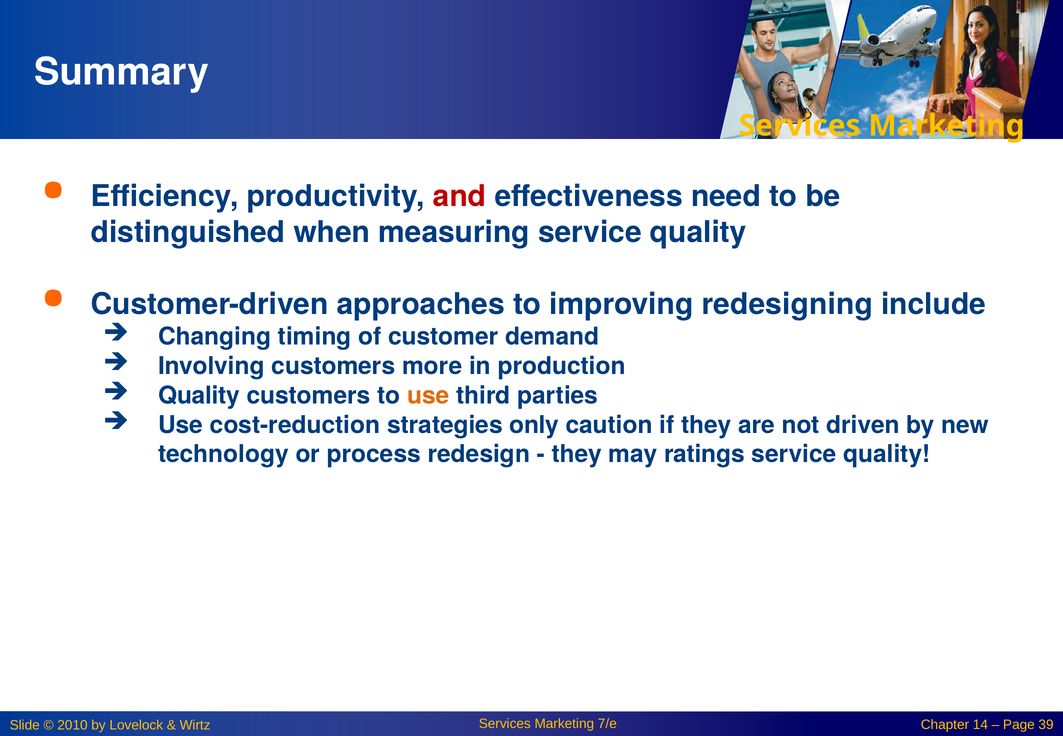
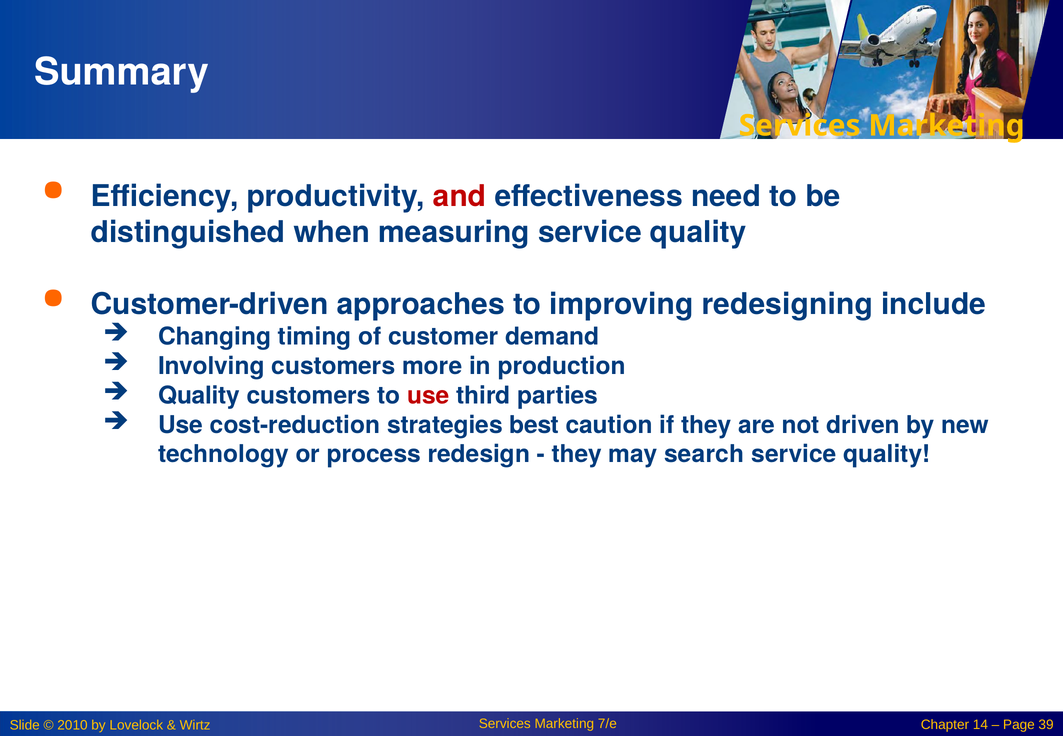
use colour: orange -> red (428, 396)
only: only -> best (534, 425)
ratings: ratings -> search (704, 454)
